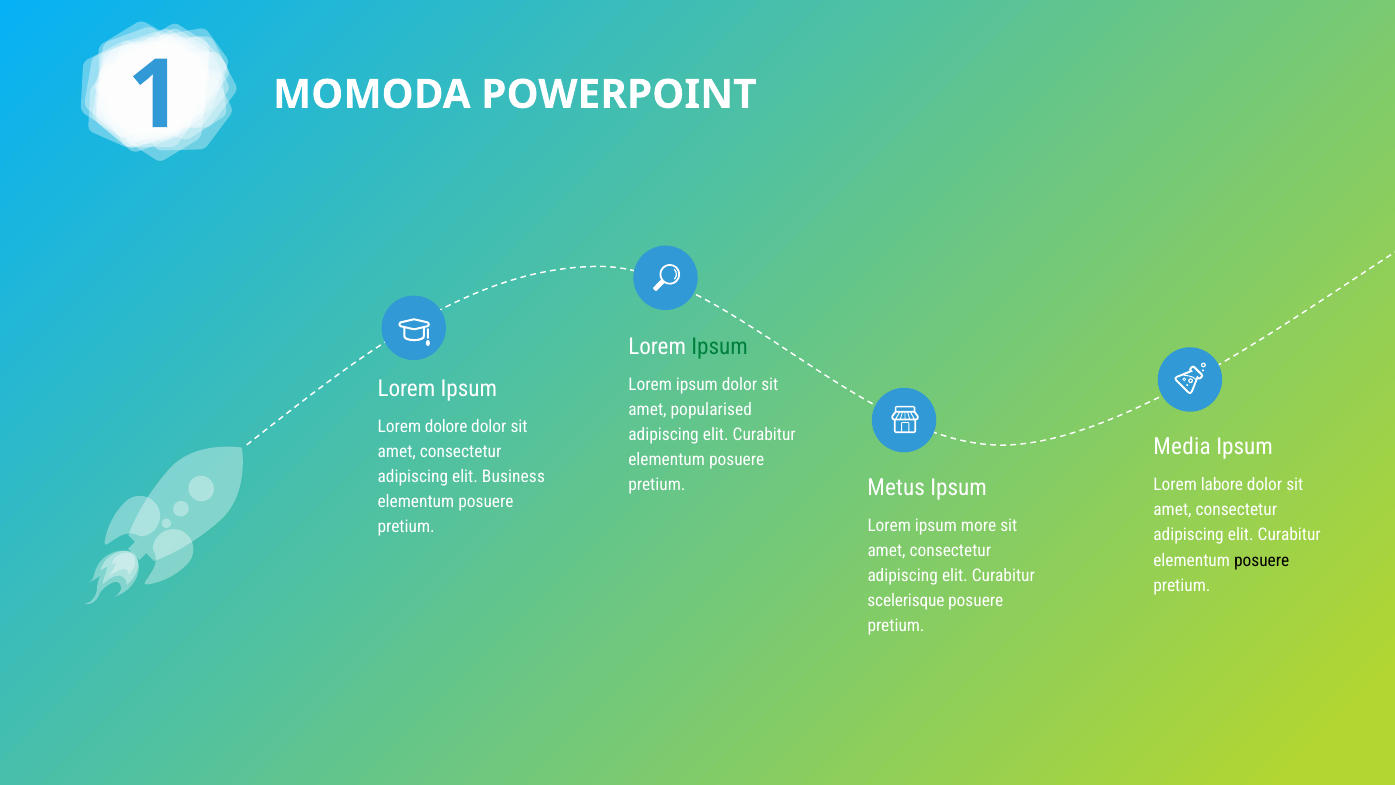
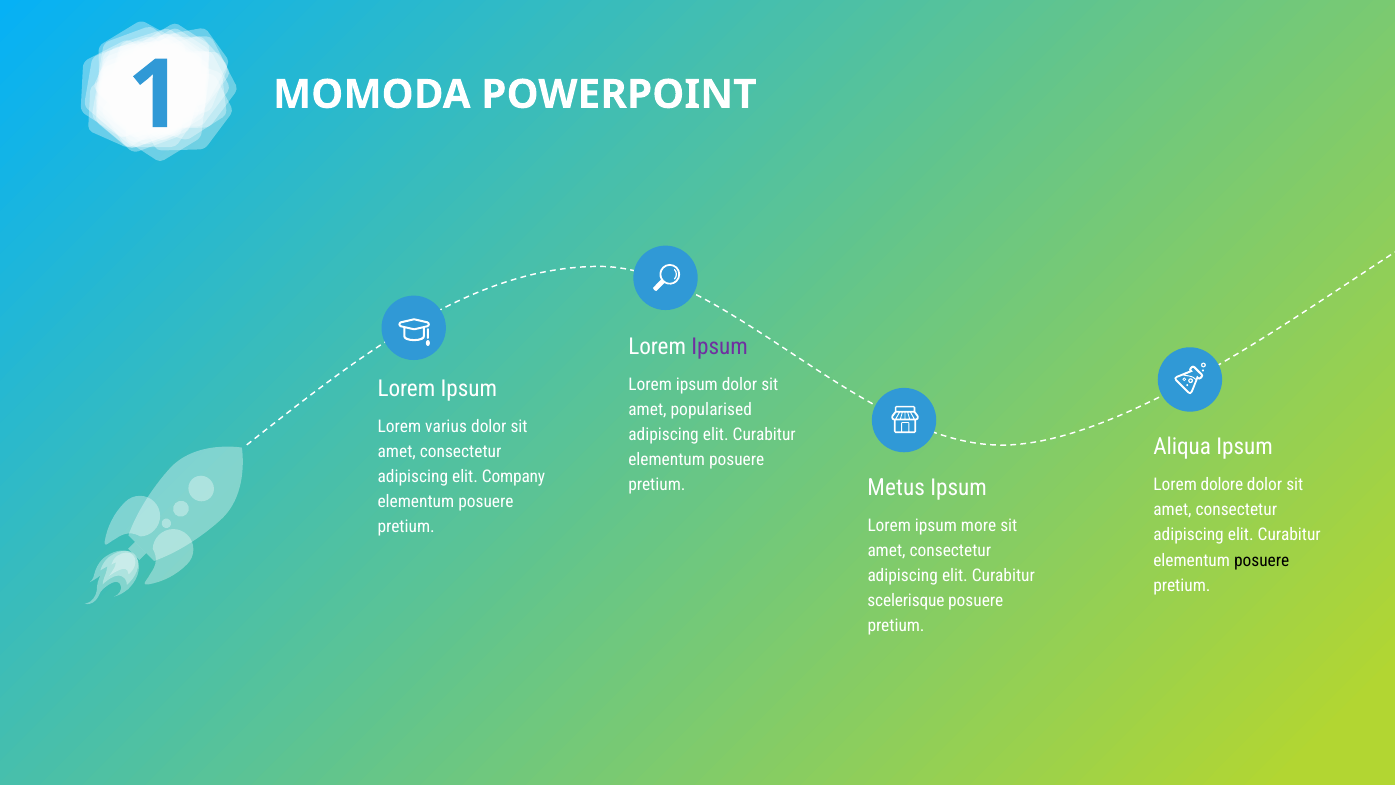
Ipsum colour: green -> purple (720, 347)
dolore: dolore -> varius (446, 427)
Media: Media -> Aliqua (1182, 447)
Business: Business -> Company (514, 477)
labore: labore -> dolore (1222, 485)
